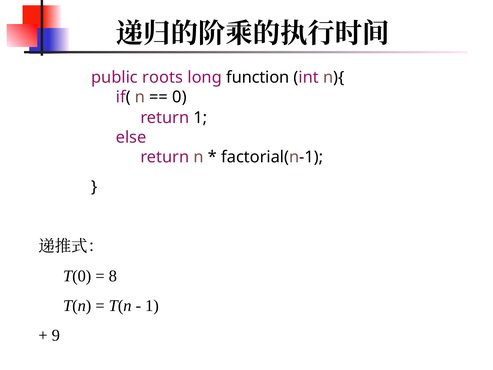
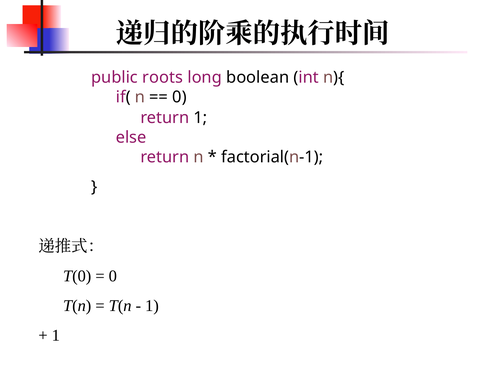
function: function -> boolean (258, 77)
8: 8 -> 0 (113, 276)
9: 9 -> 1 (56, 335)
